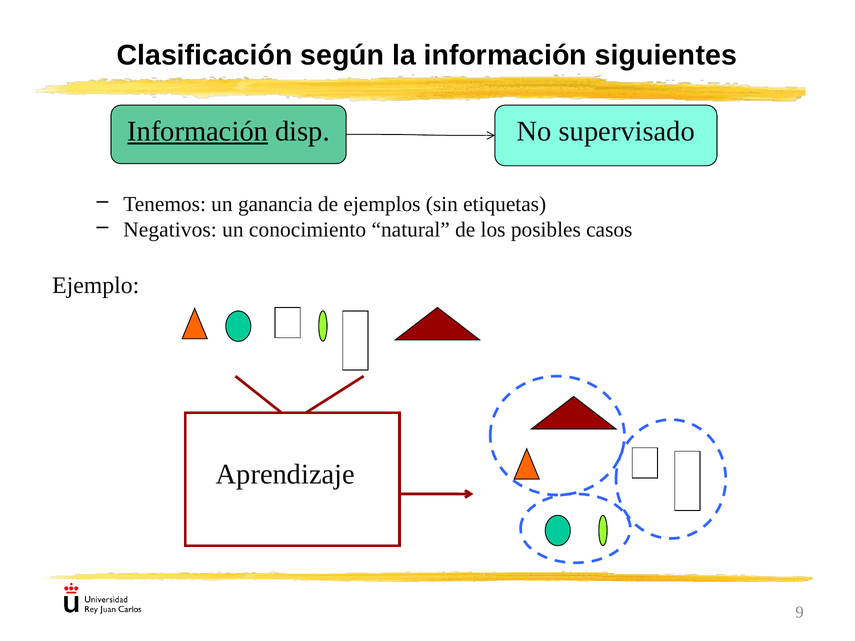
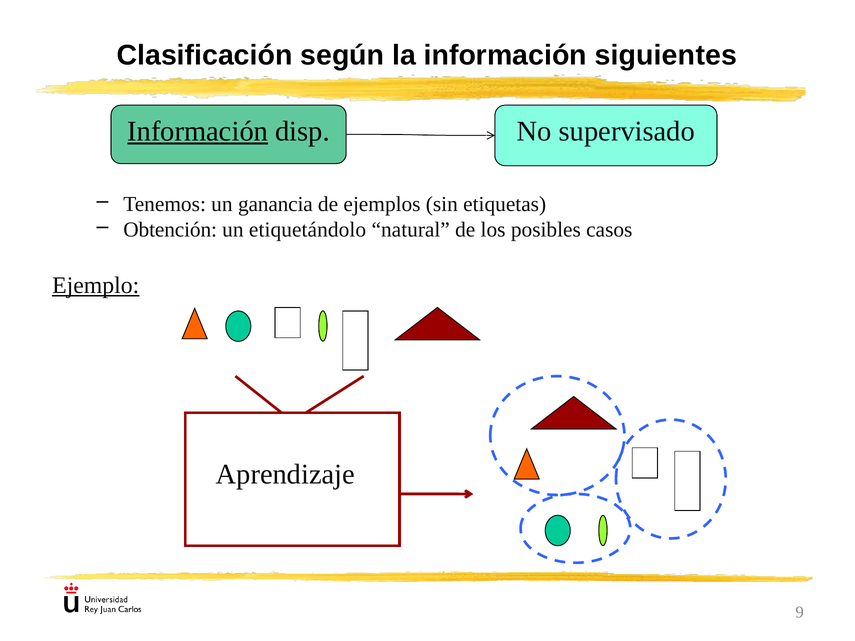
Negativos: Negativos -> Obtención (170, 230)
conocimiento: conocimiento -> etiquetándolo (308, 230)
Ejemplo underline: none -> present (96, 286)
